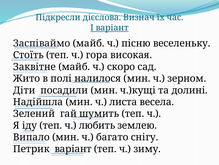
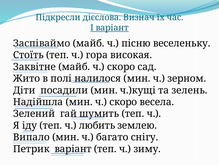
долині: долині -> зелень (189, 90)
мин ч листа: листа -> скоро (123, 102)
